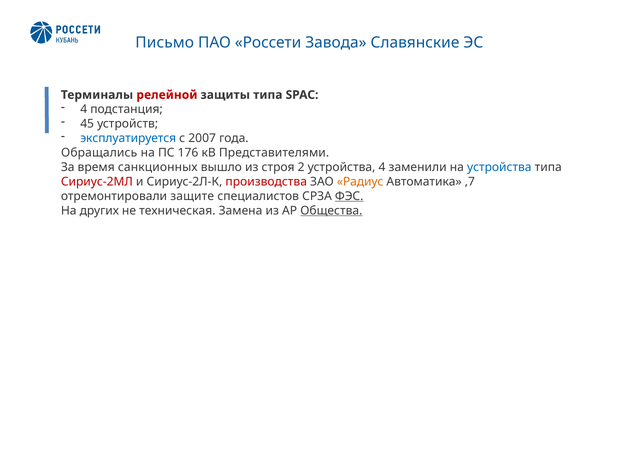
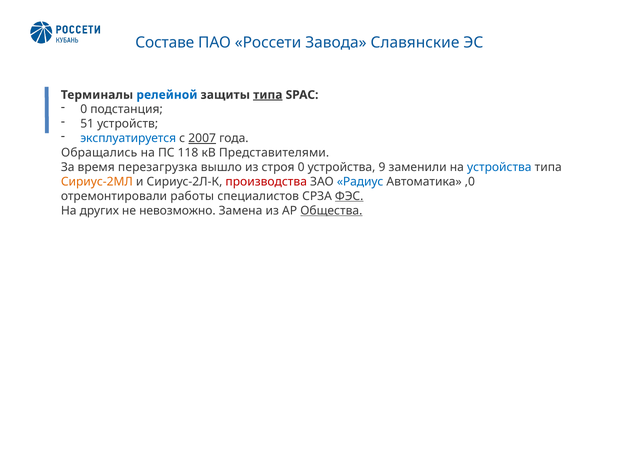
Письмо: Письмо -> Составе (165, 42)
релейной colour: red -> blue (167, 95)
типа underline: none -> present (268, 95)
4: 4 -> 0 (84, 109)
45: 45 -> 51 (87, 124)
2007 underline: none -> present (202, 138)
176: 176 -> 118 (188, 153)
санкционных: санкционных -> перезагрузка (158, 167)
строя 2: 2 -> 0 (301, 167)
устройства 4: 4 -> 9 (382, 167)
Сириус-2МЛ colour: red -> orange (97, 182)
Радиус colour: orange -> blue (360, 182)
,7: ,7 -> ,0 (470, 182)
защите: защите -> работы (192, 196)
техническая: техническая -> невозможно (177, 211)
